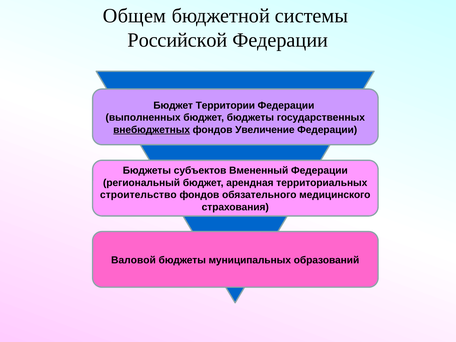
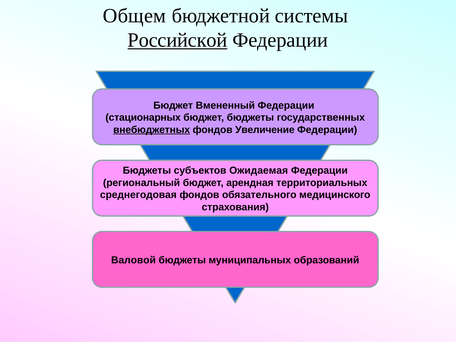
Российской underline: none -> present (178, 40)
Территории: Территории -> Вмененный (225, 105)
выполненных: выполненных -> стационарных (143, 118)
Вмененный: Вмененный -> Ожидаемая (259, 171)
строительство: строительство -> среднегодовая (138, 195)
